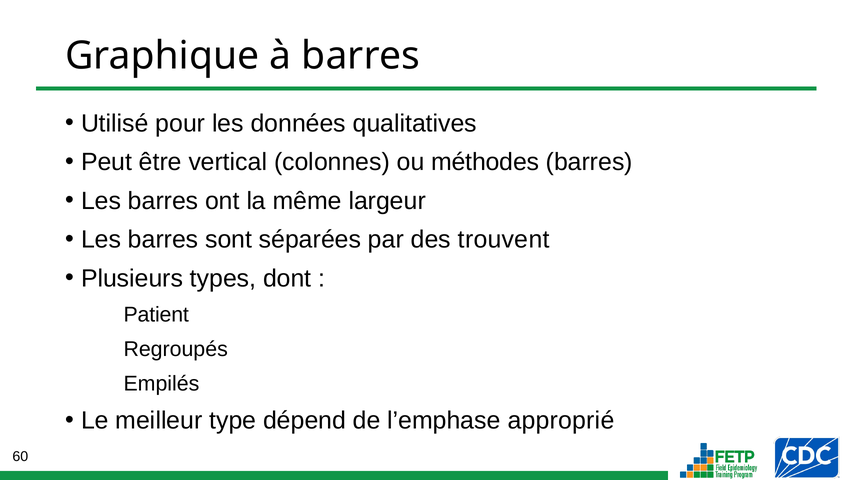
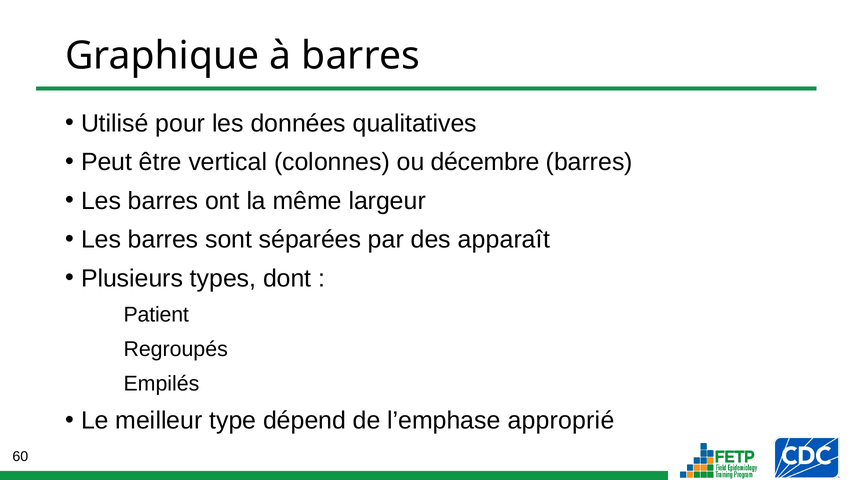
méthodes: méthodes -> décembre (485, 162)
trouvent: trouvent -> apparaît (504, 240)
